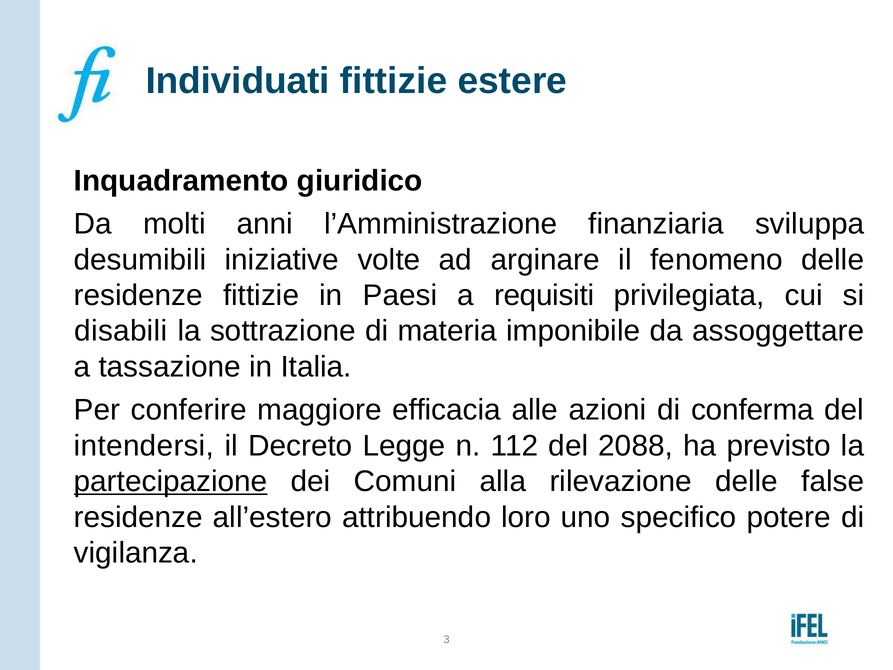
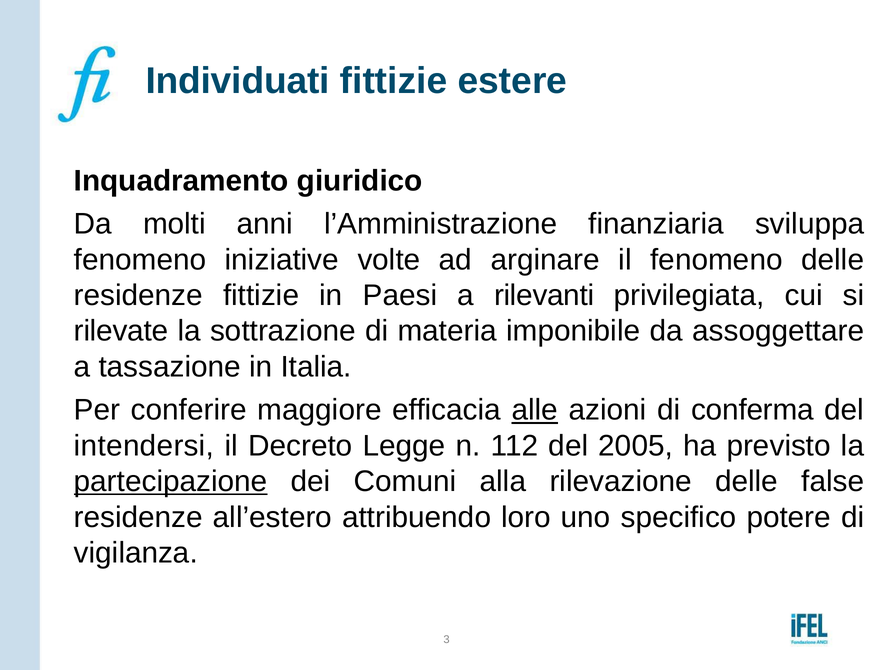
desumibili: desumibili -> fenomeno (140, 260)
requisiti: requisiti -> rilevanti (544, 295)
disabili: disabili -> rilevate (121, 331)
alle underline: none -> present (535, 410)
2088: 2088 -> 2005 (636, 446)
